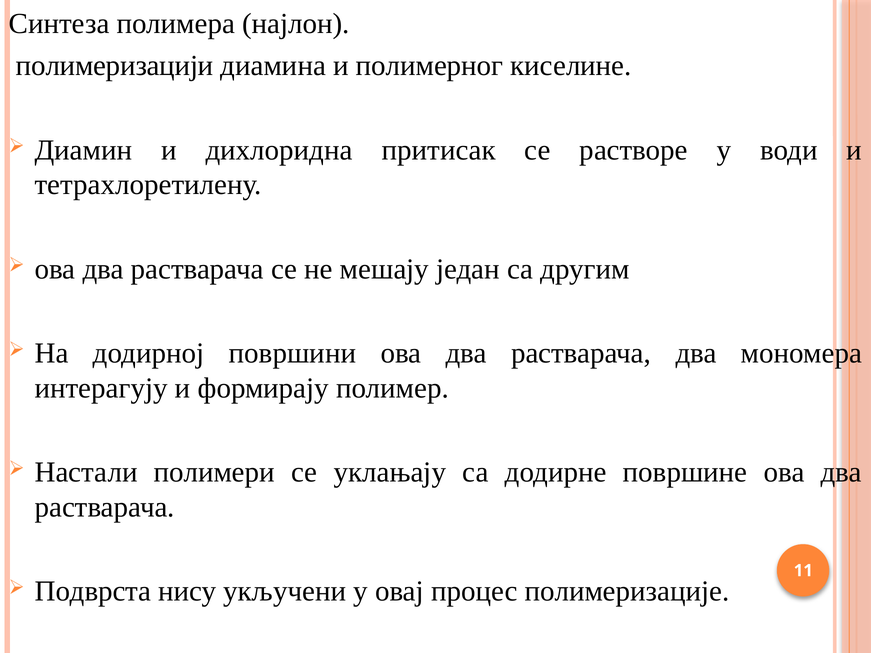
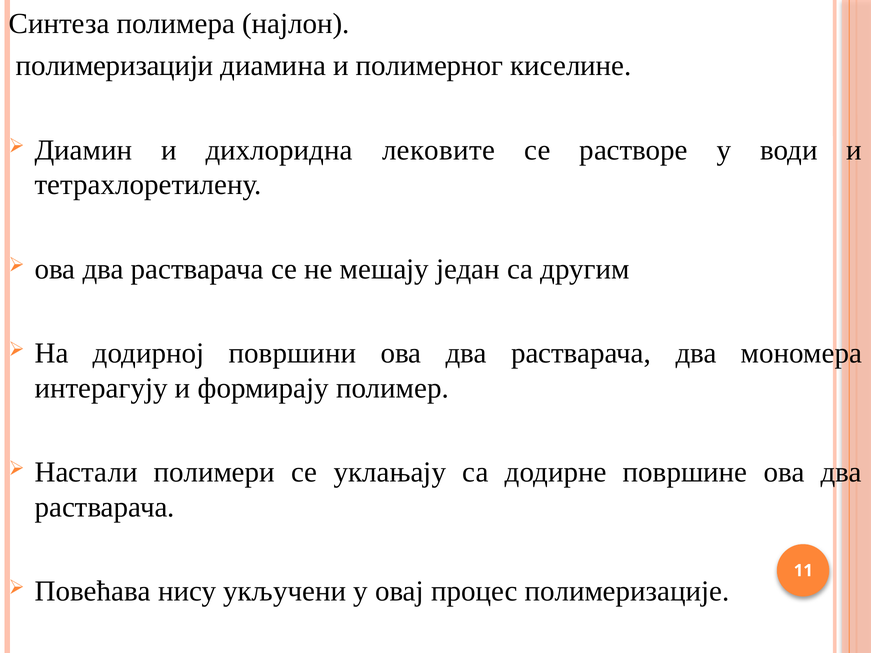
притисак: притисак -> лековите (438, 150)
Подврста: Подврста -> Повећава (93, 592)
